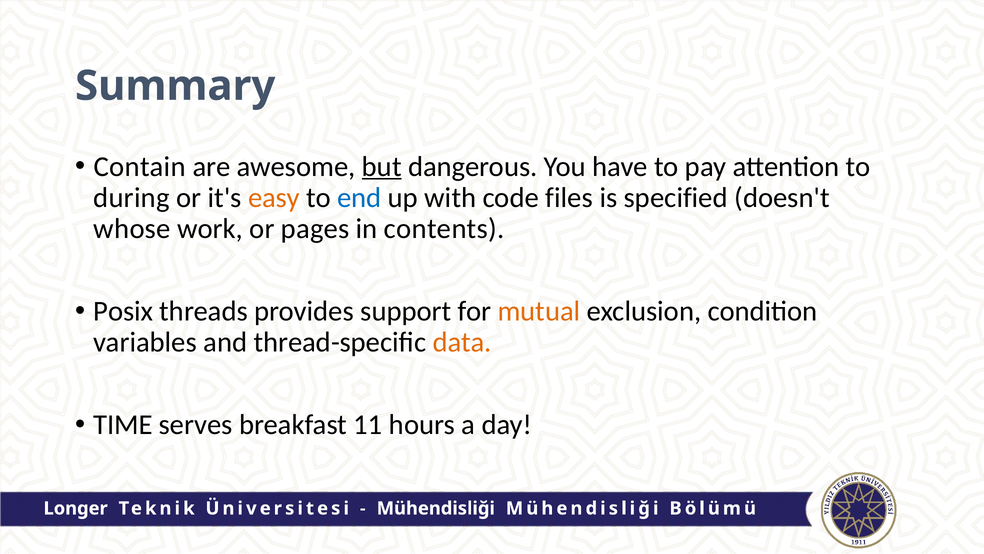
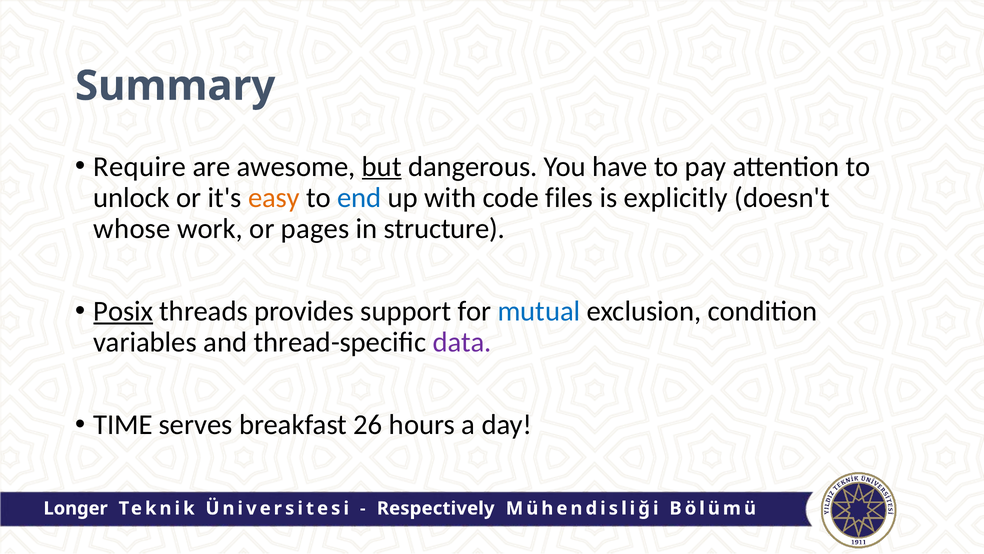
Contain: Contain -> Require (140, 166)
during: during -> unlock (132, 197)
specified: specified -> explicitly (676, 197)
contents: contents -> structure (444, 228)
Posix underline: none -> present (123, 311)
mutual colour: orange -> blue (539, 311)
data colour: orange -> purple (462, 342)
11: 11 -> 26 (368, 424)
Mühendisliği: Mühendisliği -> Respectively (436, 508)
